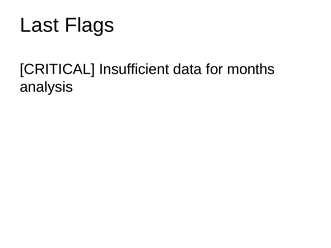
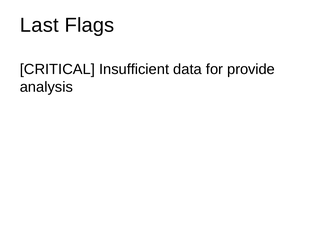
months: months -> provide (251, 69)
